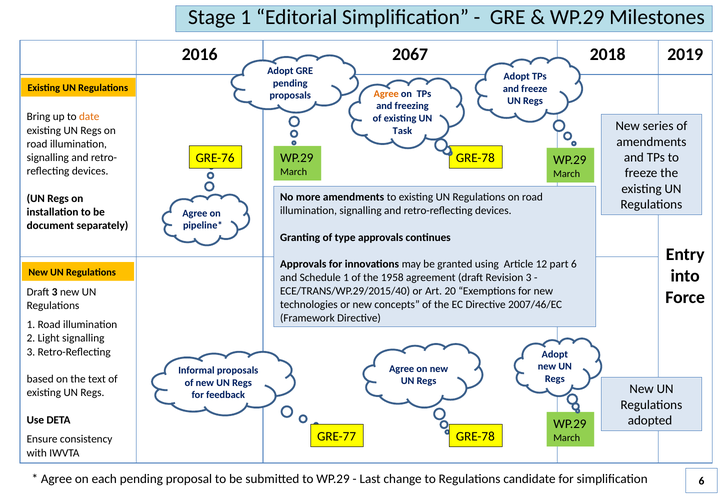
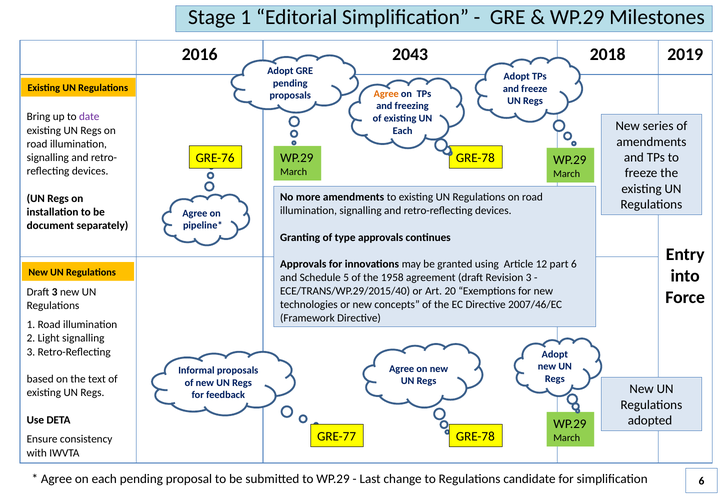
2067: 2067 -> 2043 (410, 55)
date colour: orange -> purple (89, 117)
Task: Task -> Each (403, 131)
Schedule 1: 1 -> 5 (346, 278)
